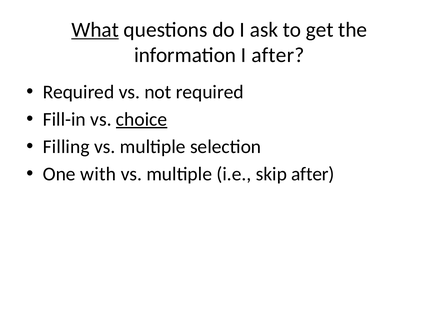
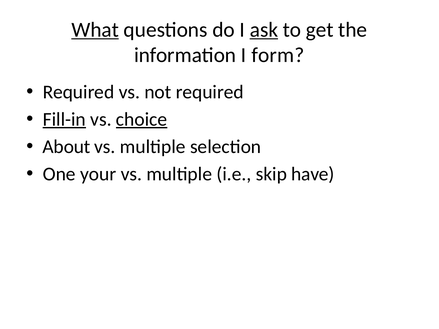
ask underline: none -> present (264, 30)
I after: after -> form (278, 55)
Fill-in underline: none -> present (64, 119)
Filling: Filling -> About (66, 147)
with: with -> your (98, 174)
skip after: after -> have (313, 174)
